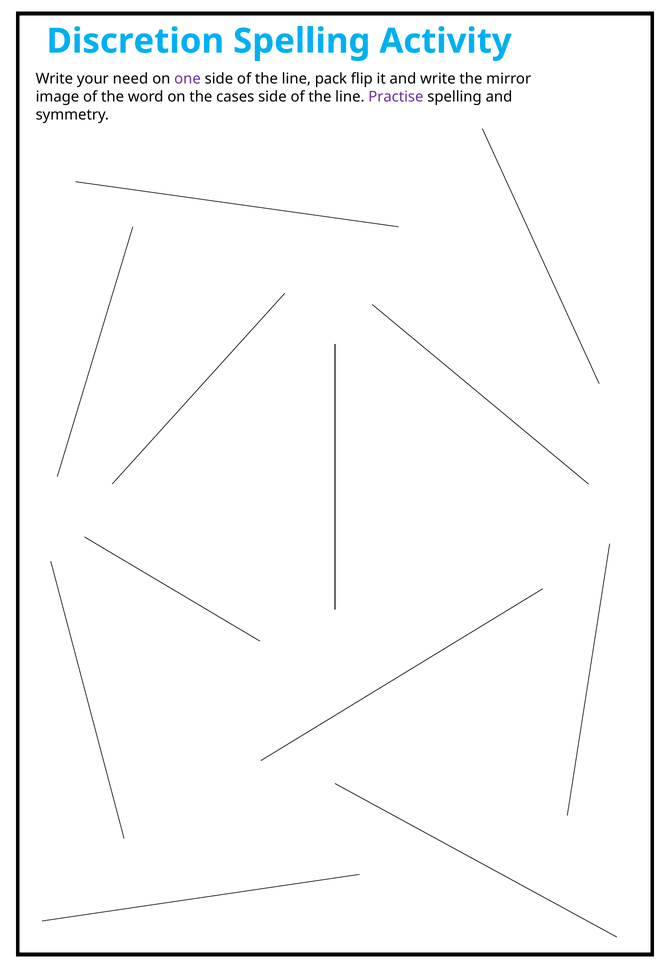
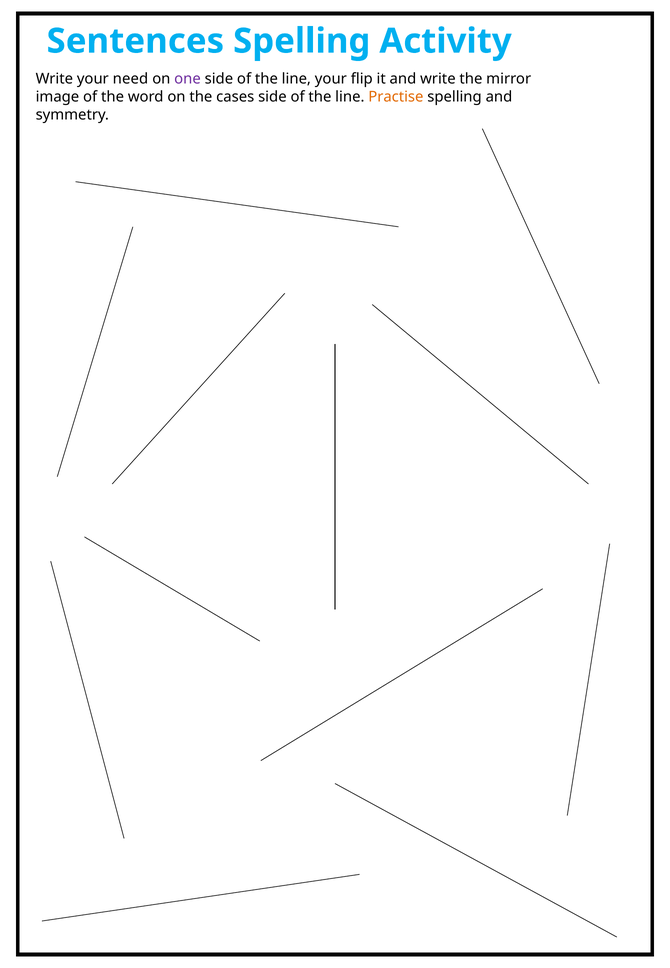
Discretion: Discretion -> Sentences (135, 41)
line pack: pack -> your (331, 79)
Practise colour: purple -> orange (396, 97)
